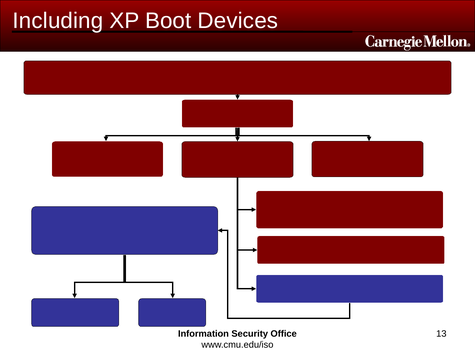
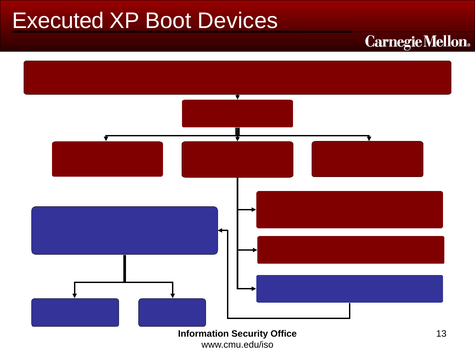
Including: Including -> Executed (58, 21)
